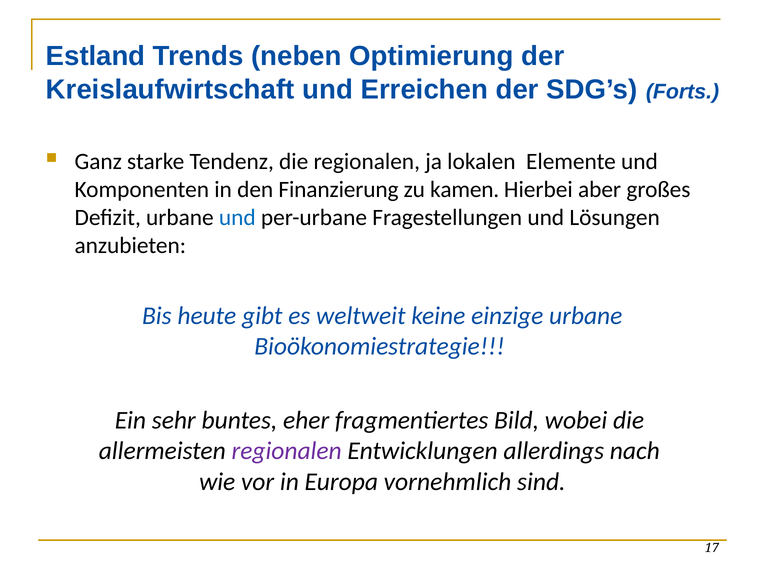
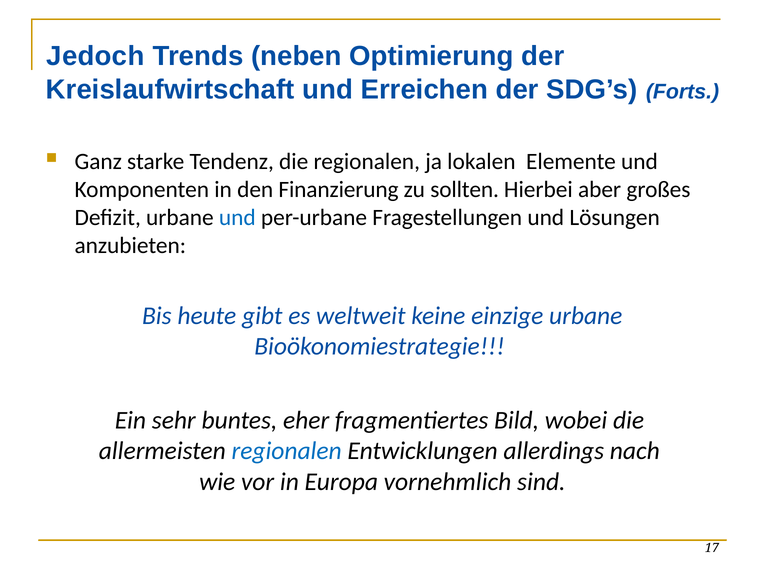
Estland: Estland -> Jedoch (95, 56)
kamen: kamen -> sollten (465, 189)
regionalen colour: purple -> blue (287, 451)
